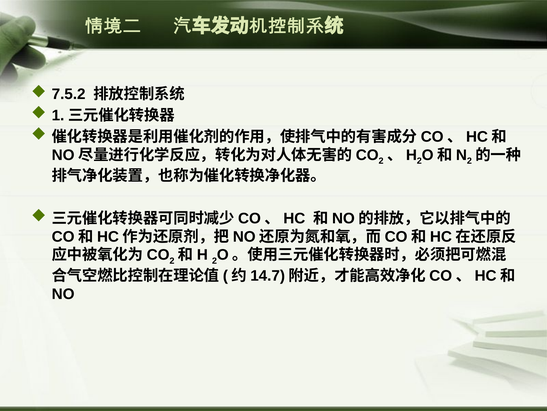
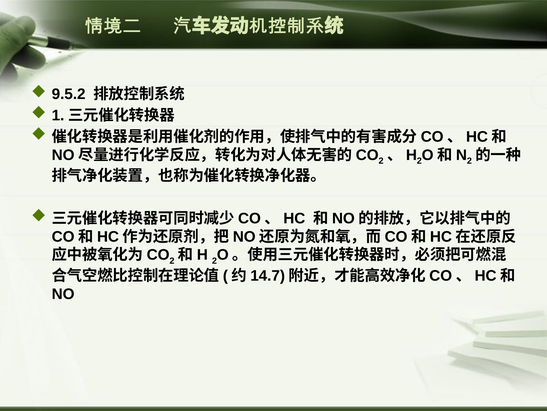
7.5.2: 7.5.2 -> 9.5.2 (69, 94)
